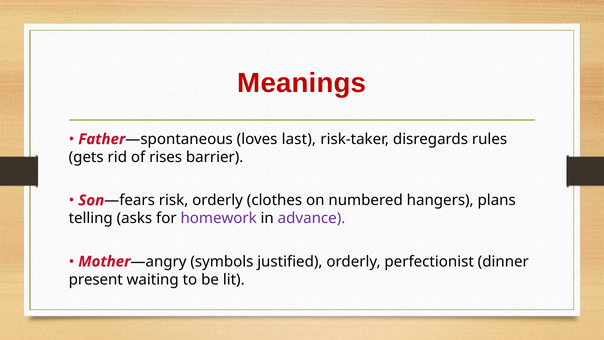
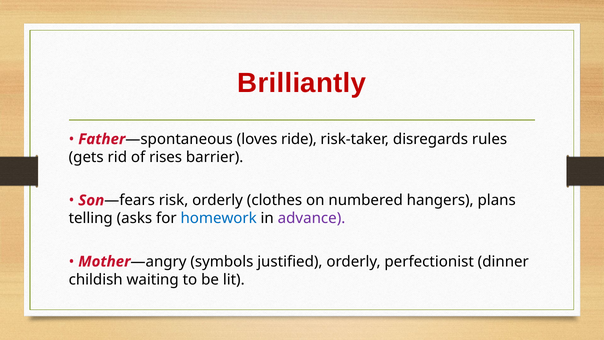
Meanings: Meanings -> Brilliantly (302, 83)
last: last -> ride (299, 139)
homework colour: purple -> blue (219, 218)
present: present -> childish (96, 279)
